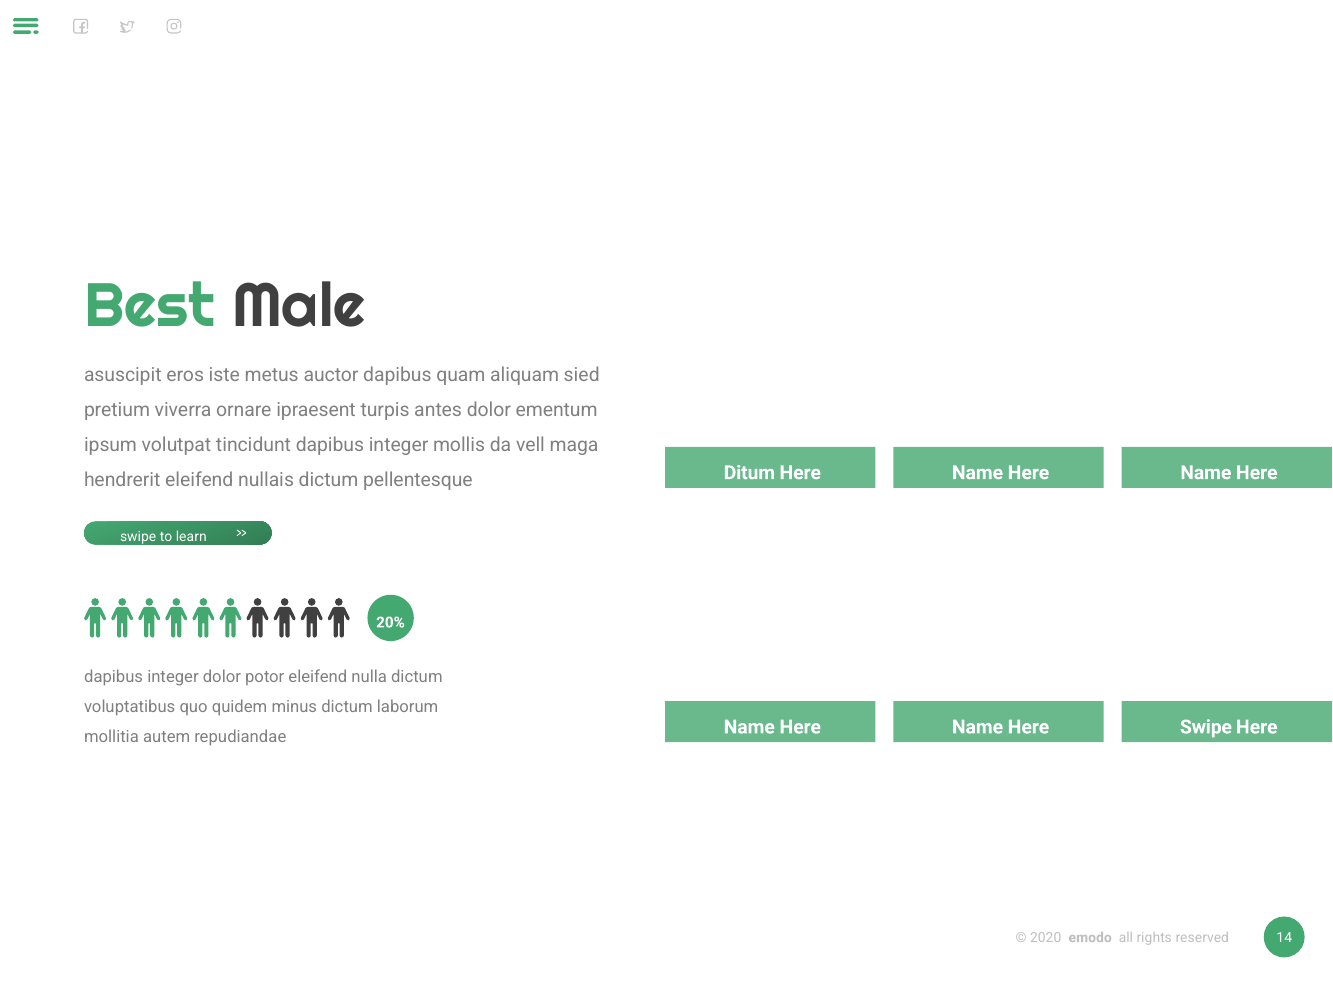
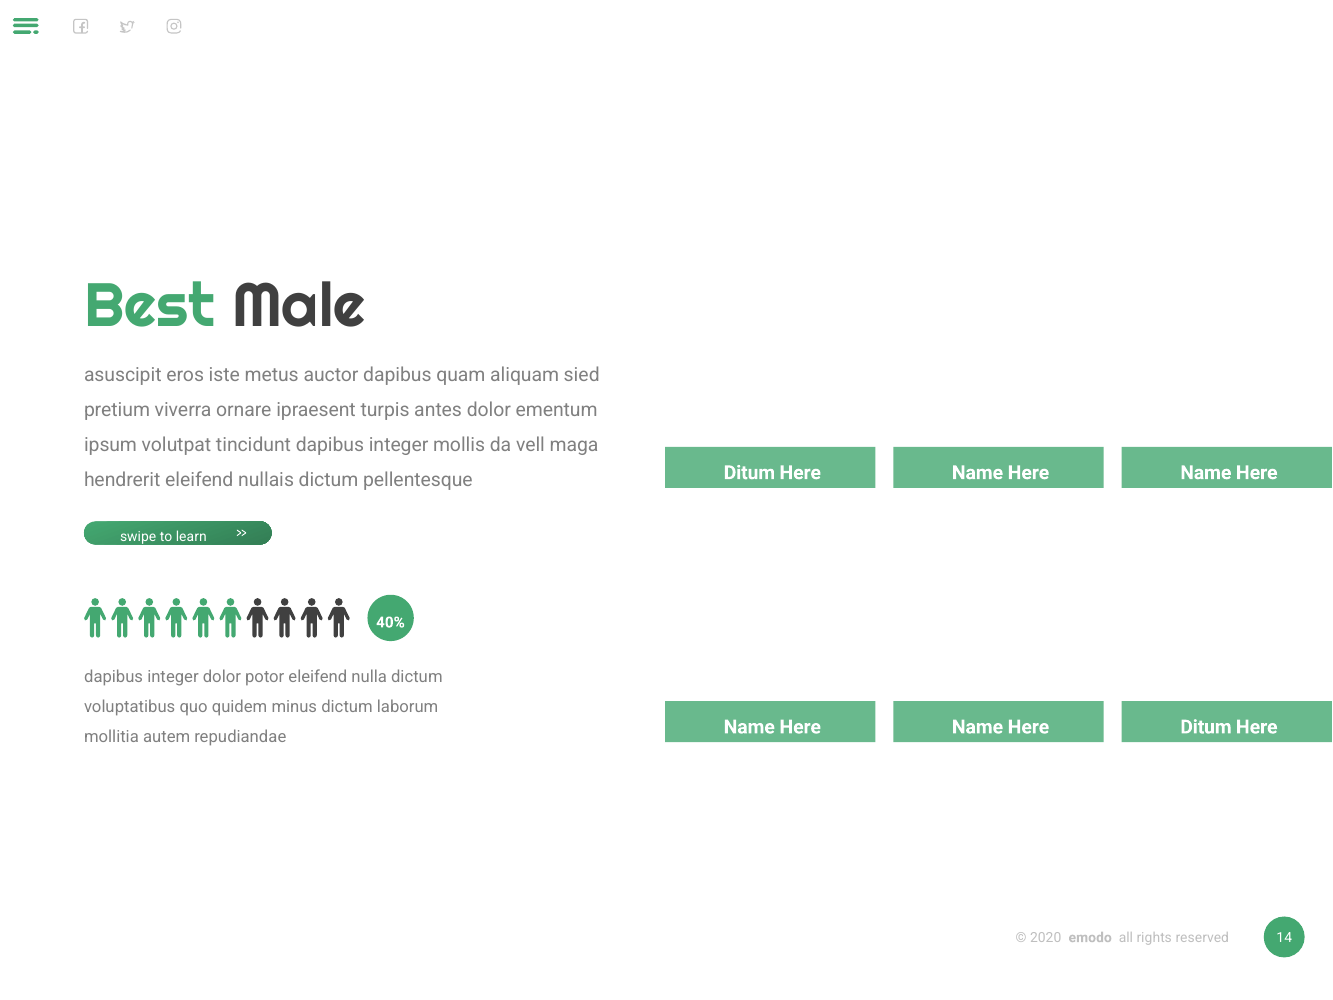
20%: 20% -> 40% (390, 622)
Swipe: Swipe -> Ditum (1206, 727)
